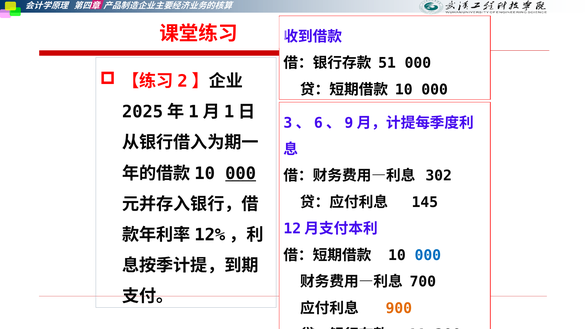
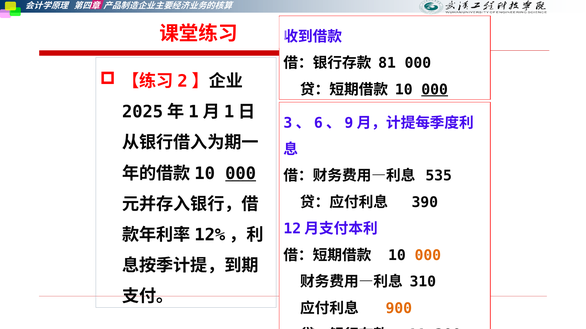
51: 51 -> 81 (387, 63)
000 underline: none -> present (435, 90)
302: 302 -> 535 (439, 176)
145: 145 -> 390 (425, 203)
000 colour: blue -> orange (428, 256)
700: 700 -> 310 (423, 282)
